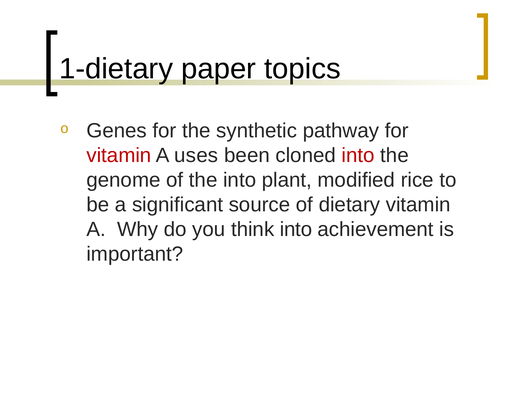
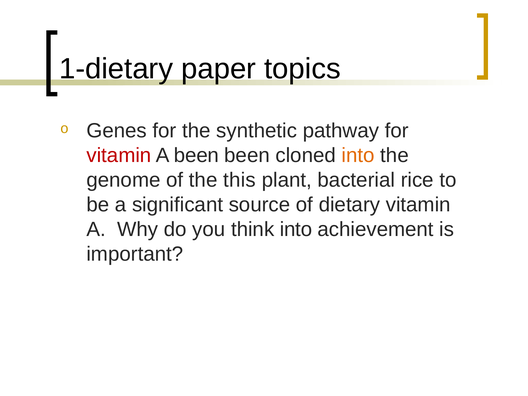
A uses: uses -> been (196, 155)
into colour: red -> orange (358, 155)
the into: into -> this (240, 180)
modified: modified -> bacterial (356, 180)
